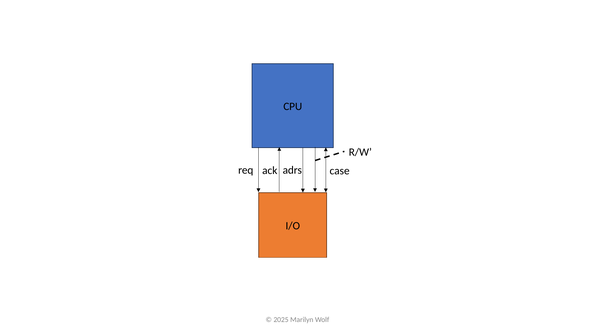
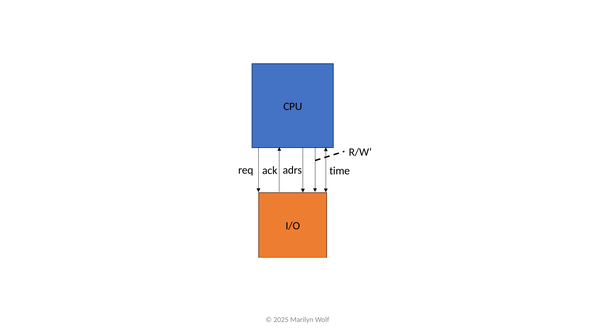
case: case -> time (340, 171)
